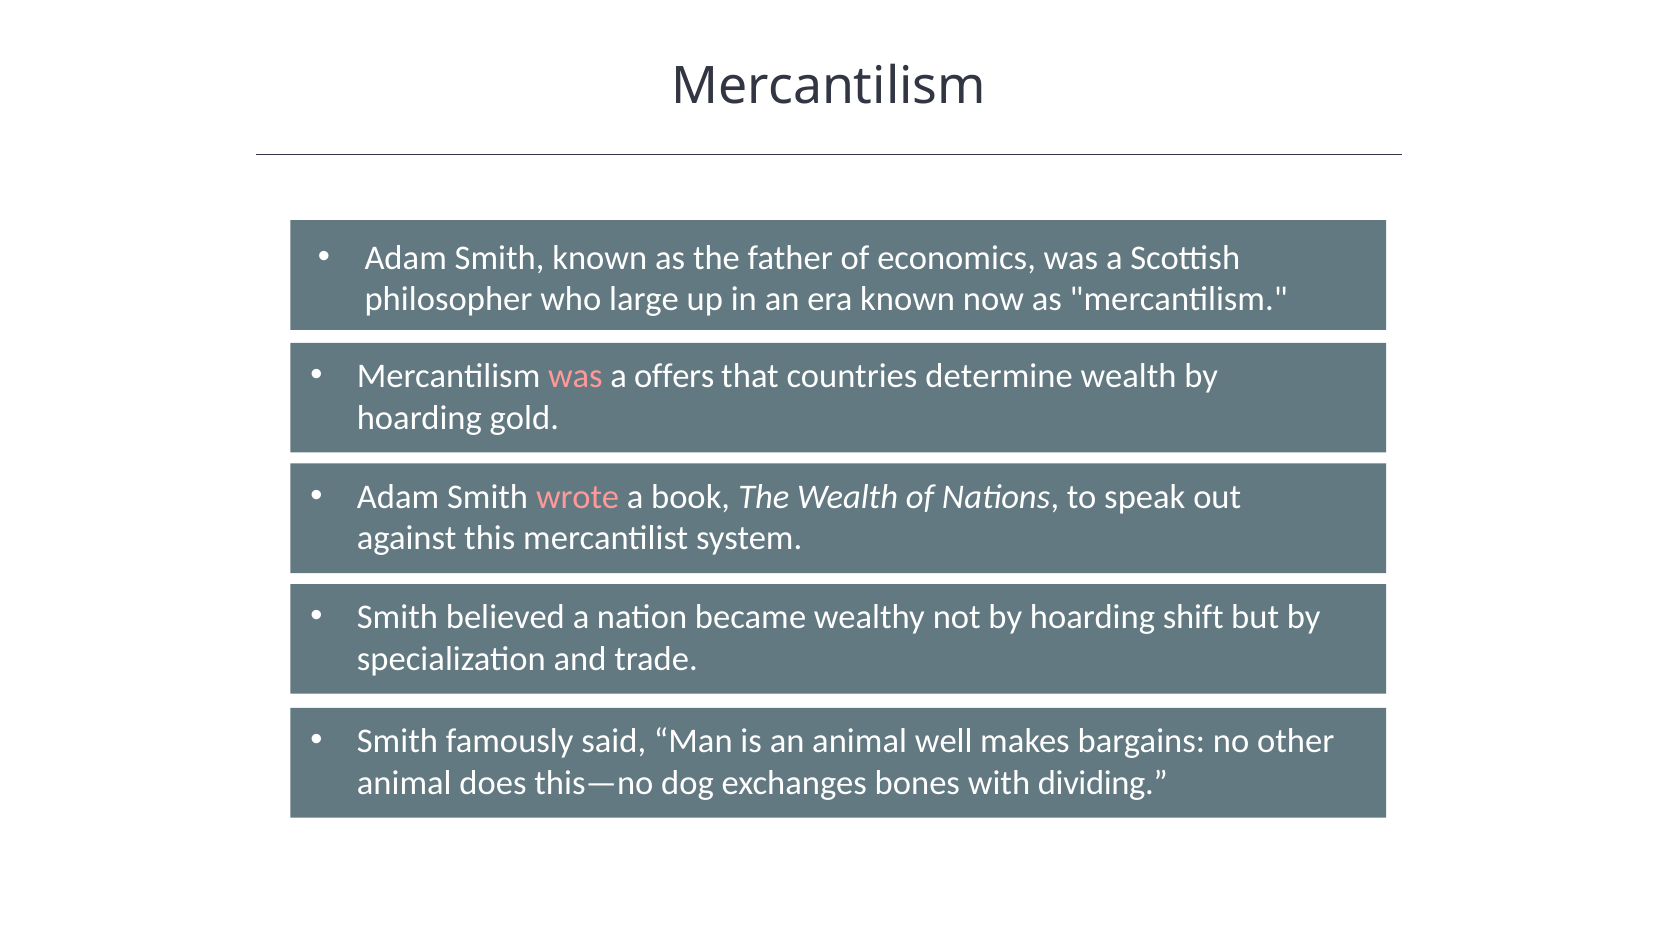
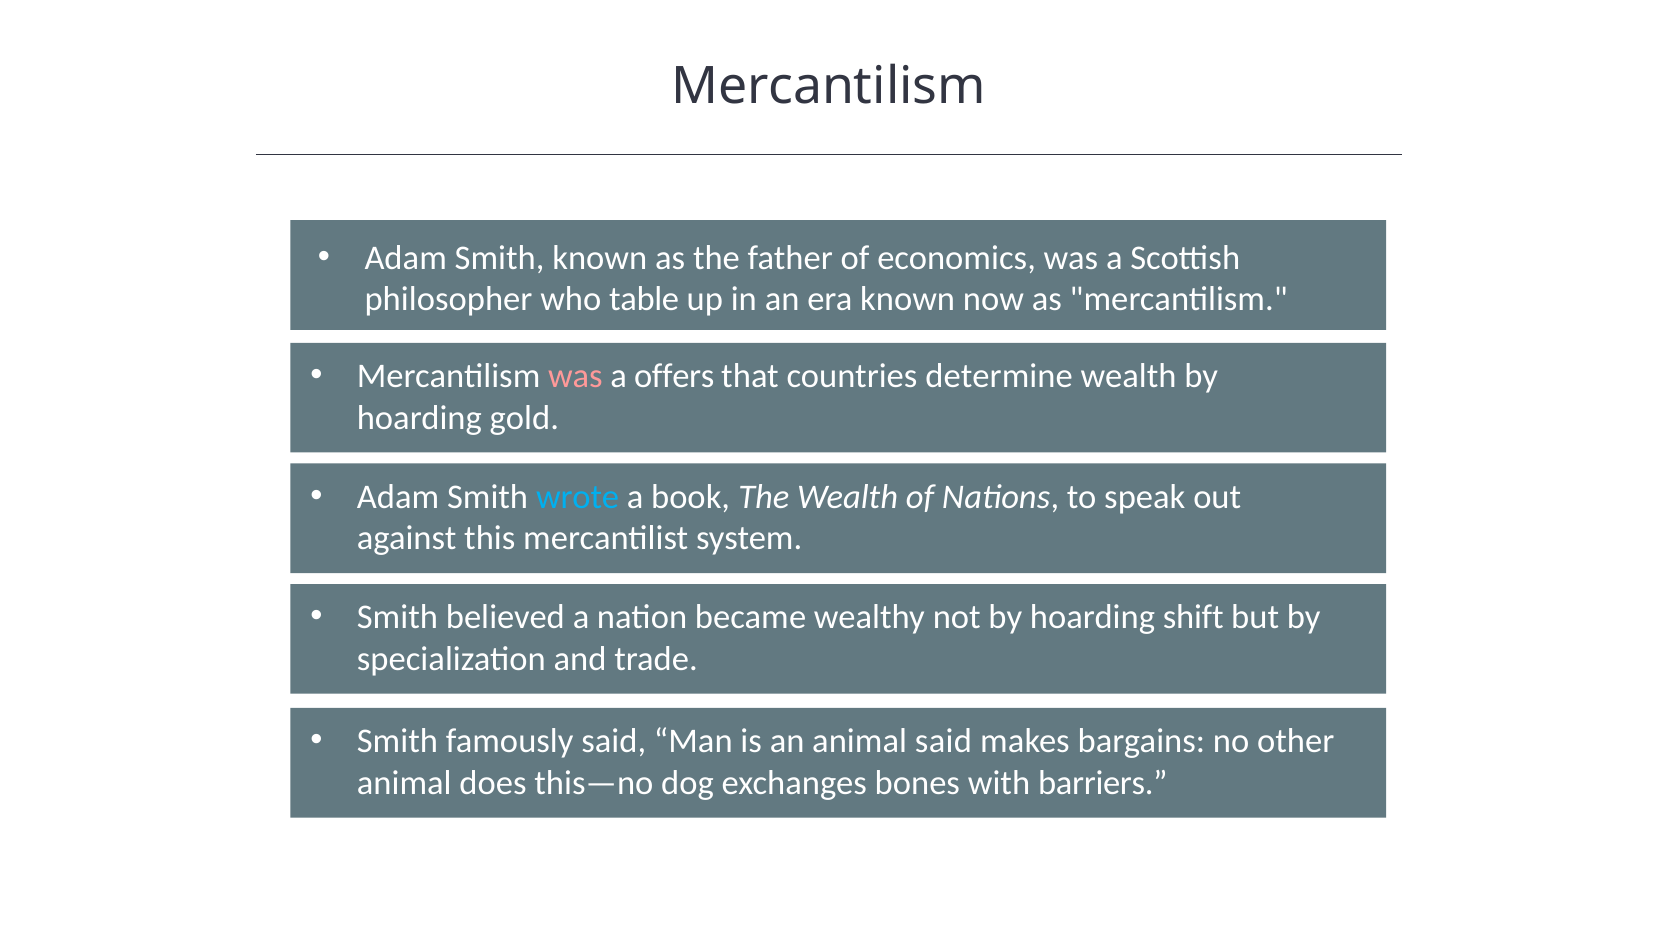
large: large -> table (644, 300)
wrote colour: pink -> light blue (578, 497)
animal well: well -> said (944, 742)
dividing: dividing -> barriers (1103, 783)
